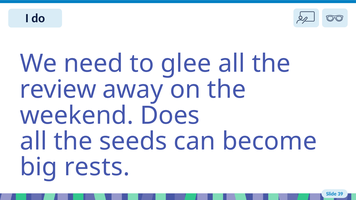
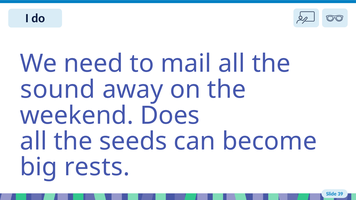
glee: glee -> mail (186, 64)
review: review -> sound (58, 90)
